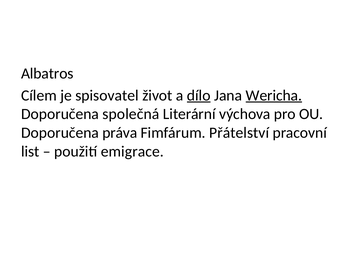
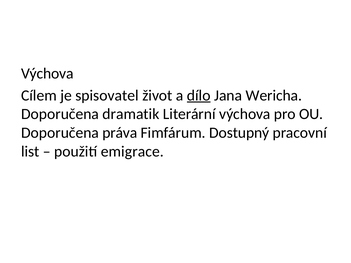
Albatros: Albatros -> Výchova (47, 74)
Wericha underline: present -> none (274, 95)
společná: společná -> dramatik (131, 114)
Přátelství: Přátelství -> Dostupný (239, 133)
